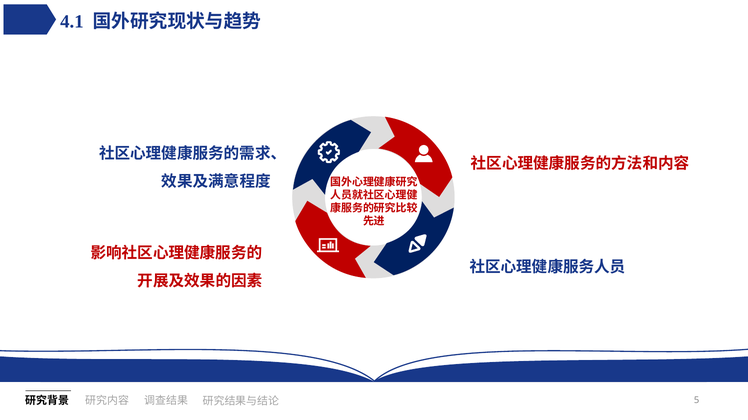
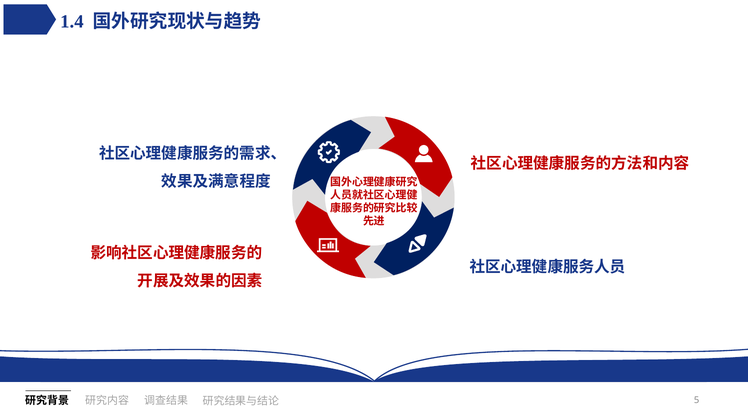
4.1: 4.1 -> 1.4 (72, 22)
